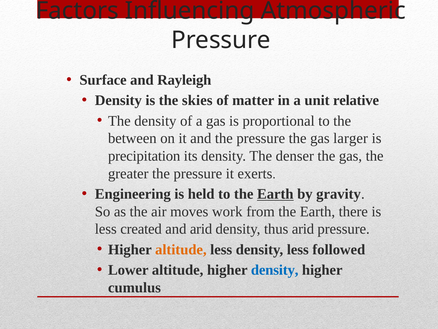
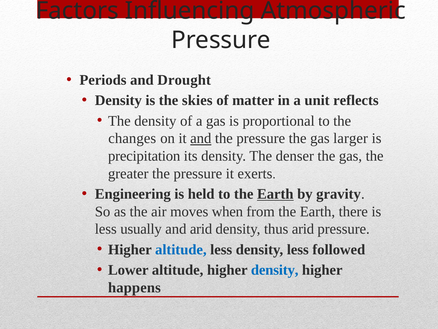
Surface: Surface -> Periods (103, 80)
Rayleigh: Rayleigh -> Drought (184, 80)
relative: relative -> reflects (356, 100)
between: between -> changes (132, 138)
and underline: none -> present (201, 138)
work: work -> when (227, 211)
created: created -> usually (141, 229)
altitude colour: orange -> blue (181, 249)
cumulus: cumulus -> happens (134, 287)
